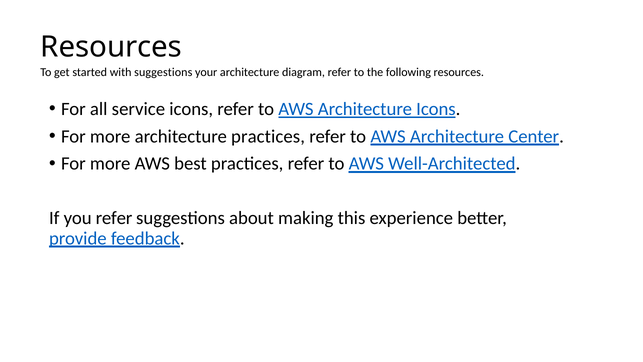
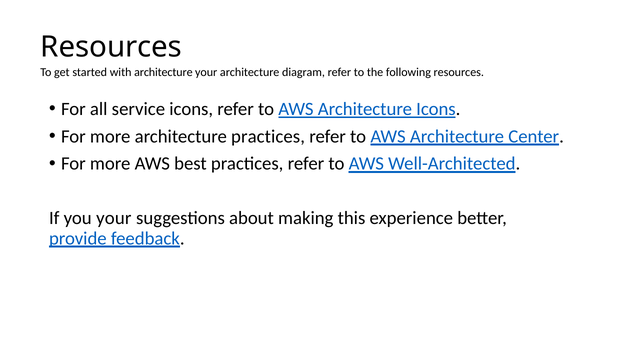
with suggestions: suggestions -> architecture (163, 72)
you refer: refer -> your (114, 218)
